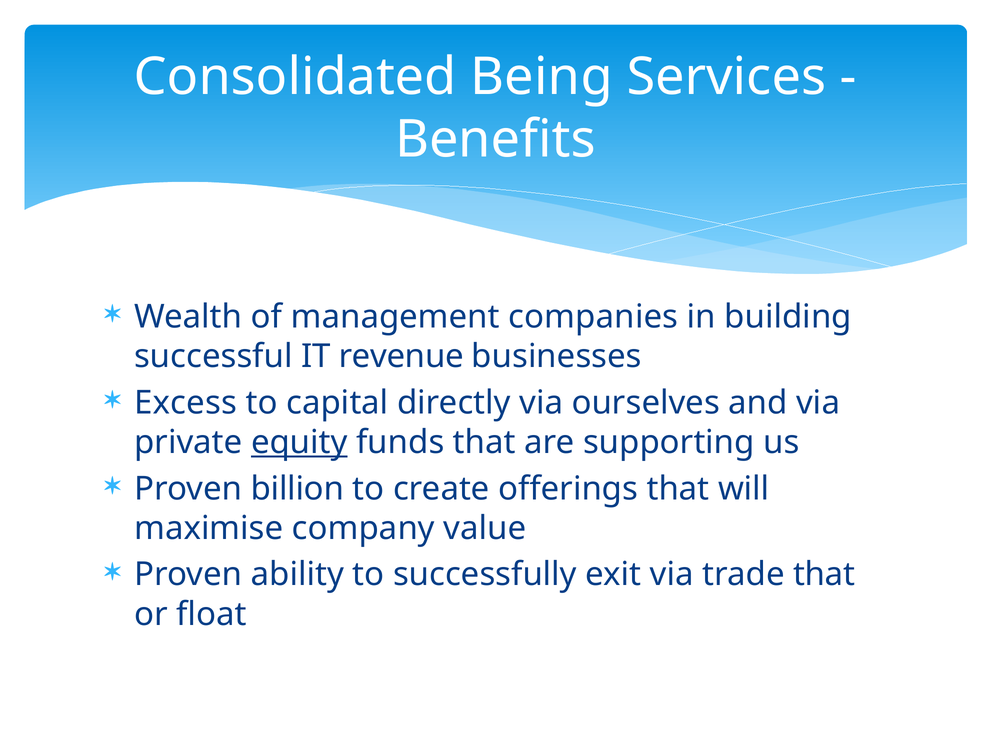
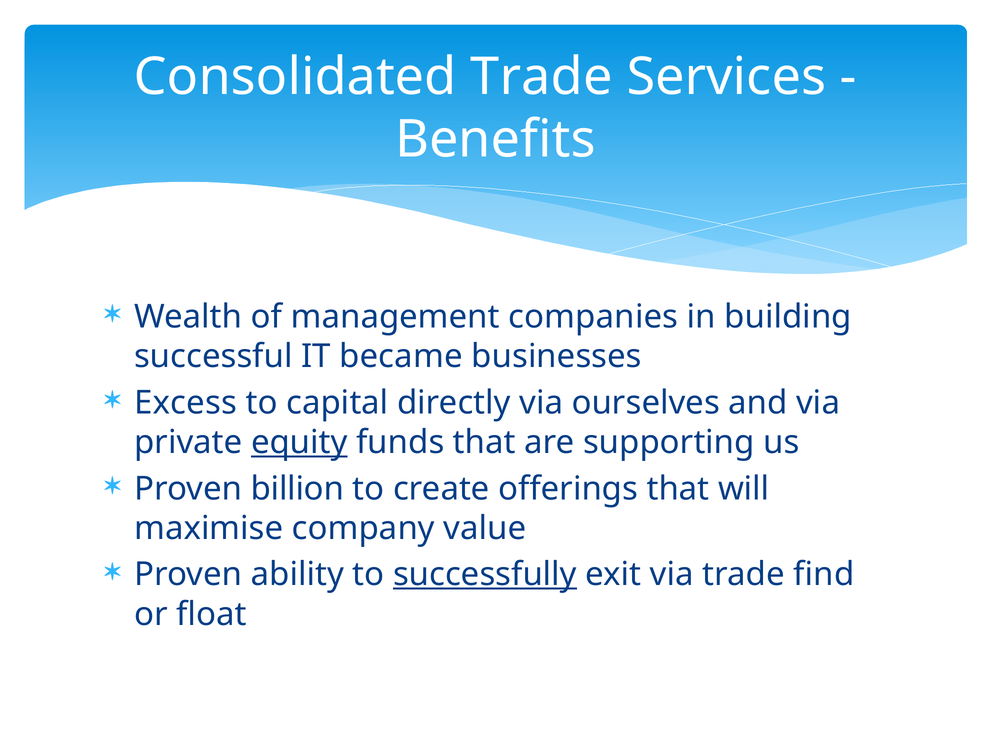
Consolidated Being: Being -> Trade (541, 77)
revenue: revenue -> became (401, 357)
successfully underline: none -> present (485, 575)
trade that: that -> find (824, 575)
